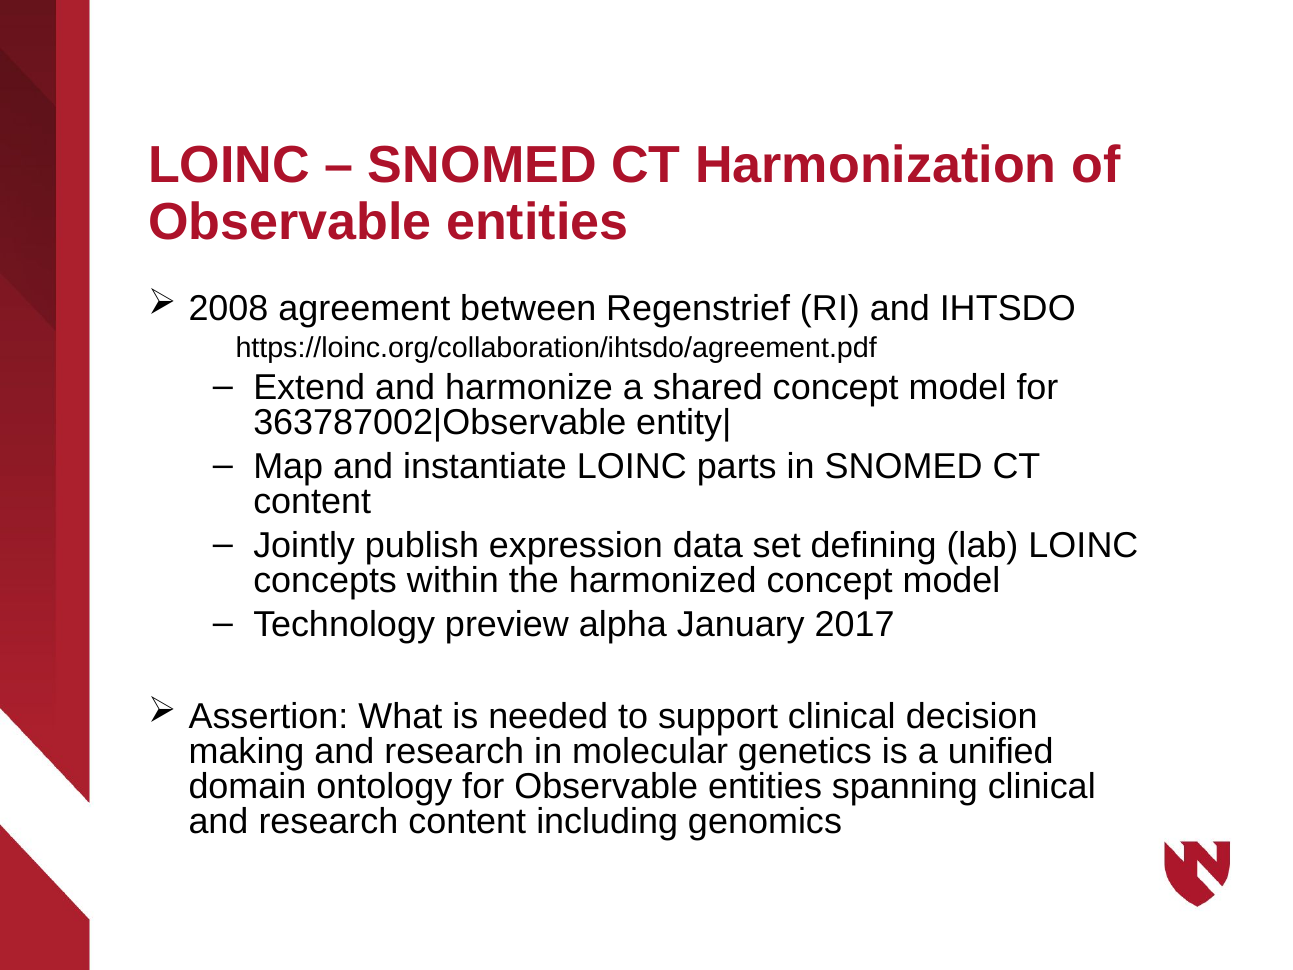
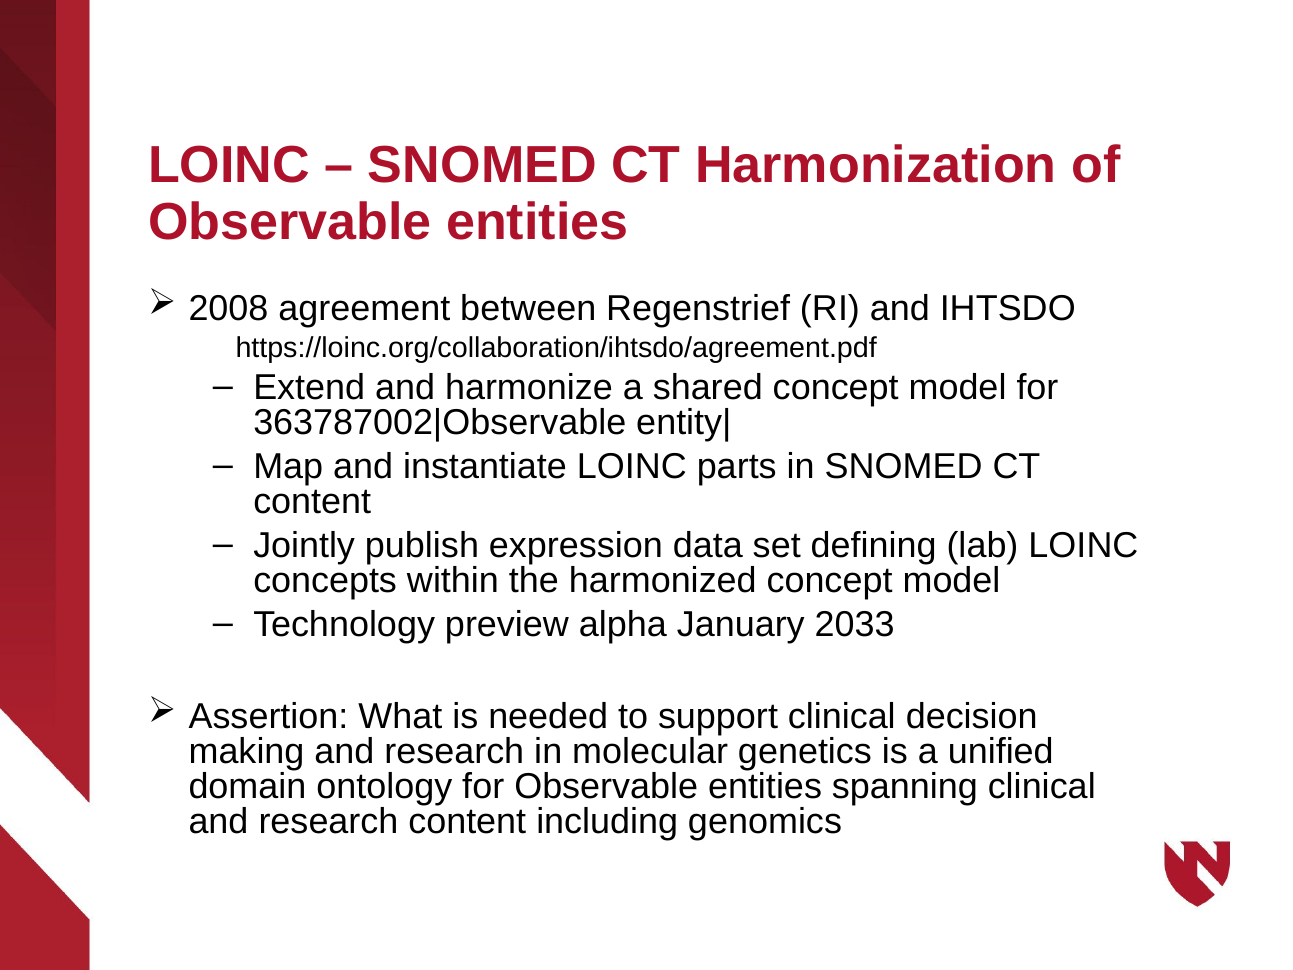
2017: 2017 -> 2033 (855, 625)
